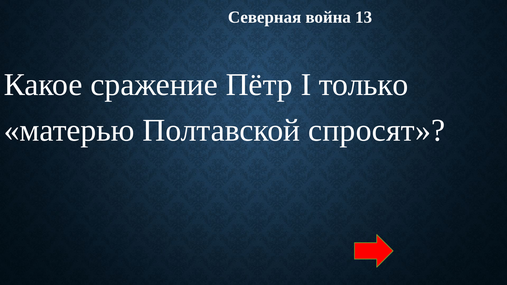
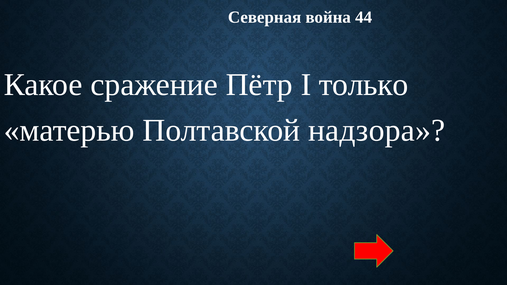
13: 13 -> 44 (364, 17)
спросят: спросят -> надзора (377, 130)
